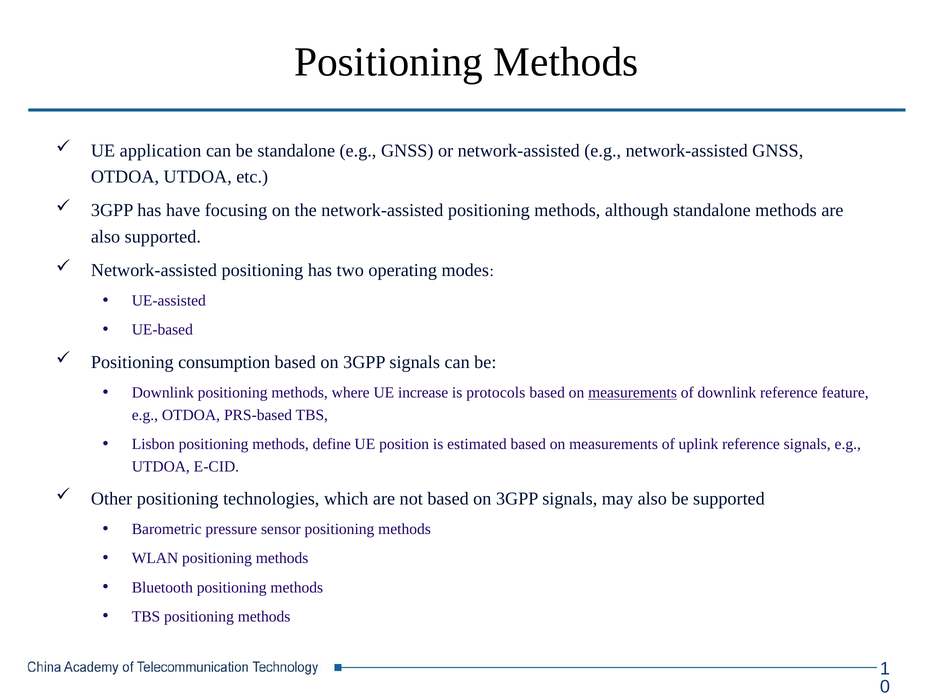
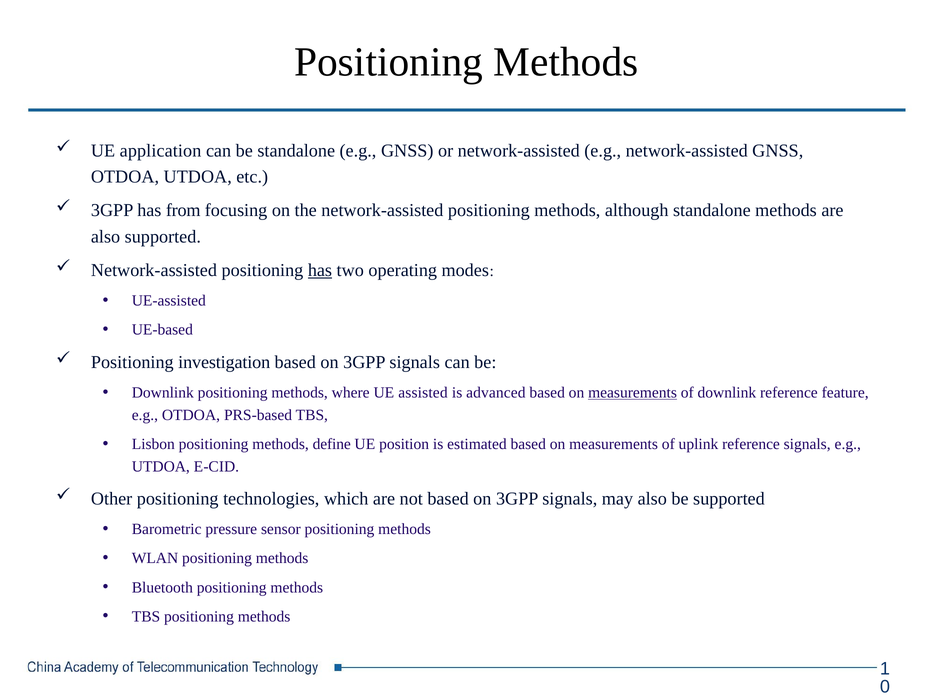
have: have -> from (183, 210)
has underline: none -> present (320, 270)
consumption: consumption -> investigation (224, 362)
increase: increase -> assisted (423, 392)
protocols: protocols -> advanced (496, 392)
